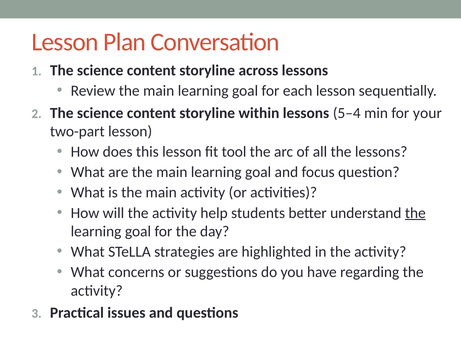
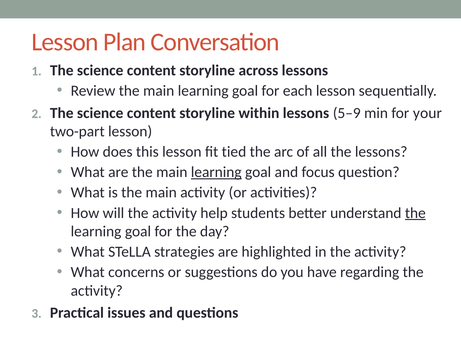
5–4: 5–4 -> 5–9 (347, 113)
tool: tool -> tied (234, 152)
learning underline: none -> present (216, 172)
